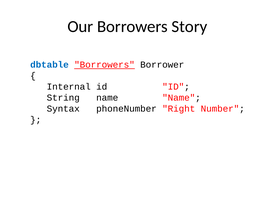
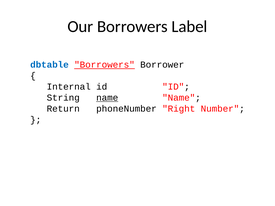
Story: Story -> Label (189, 27)
name underline: none -> present (107, 98)
Syntax: Syntax -> Return (63, 109)
